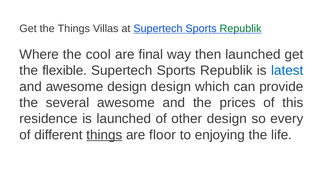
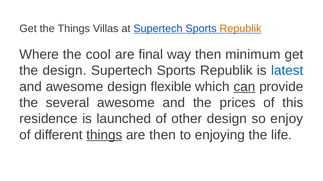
Republik colour: green -> orange (241, 29)
then launched: launched -> minimum (253, 55)
the flexible: flexible -> design (65, 71)
design design: design -> flexible (171, 87)
can underline: none -> present (244, 87)
every: every -> enjoy (287, 119)
are floor: floor -> then (163, 135)
